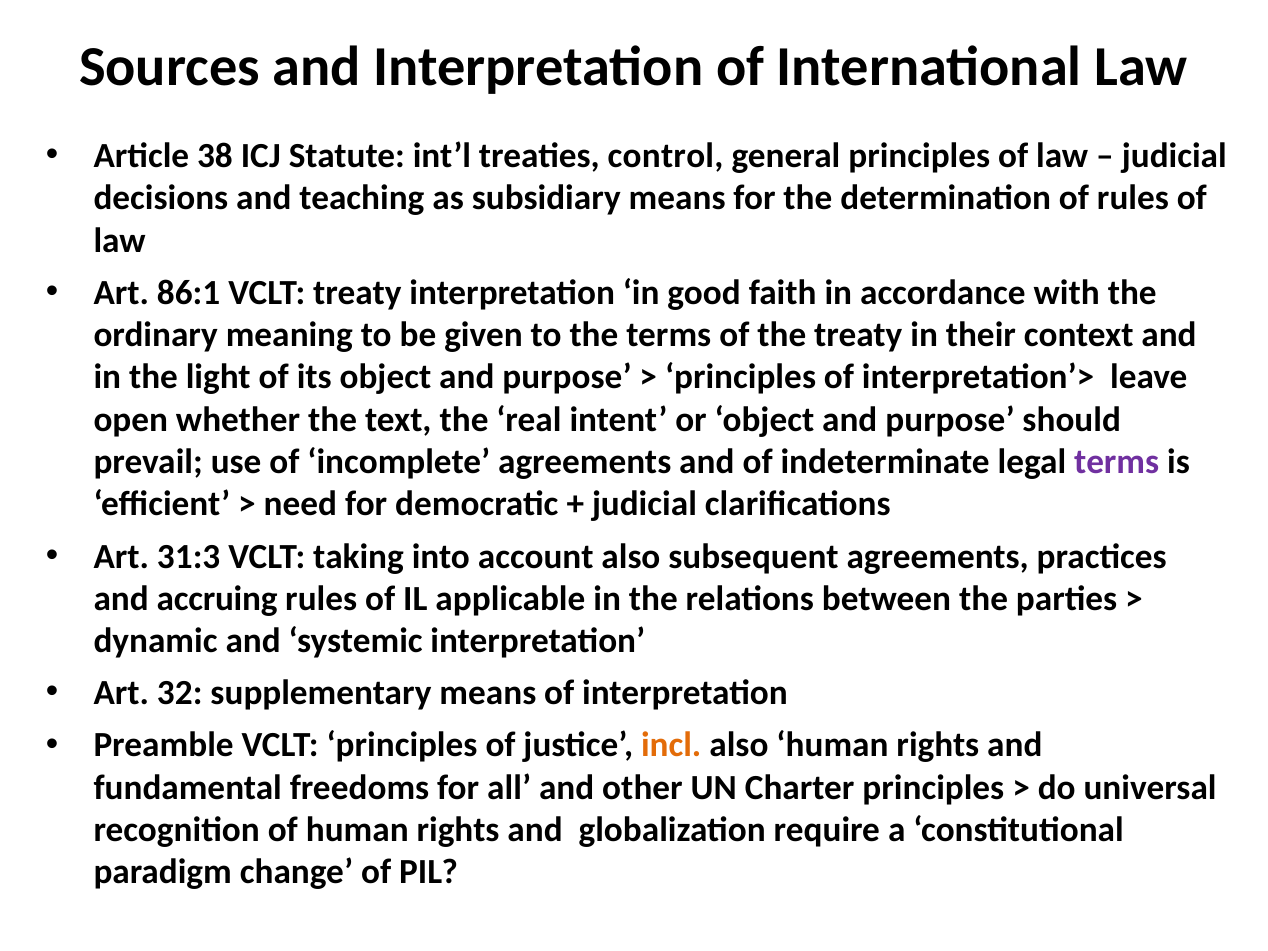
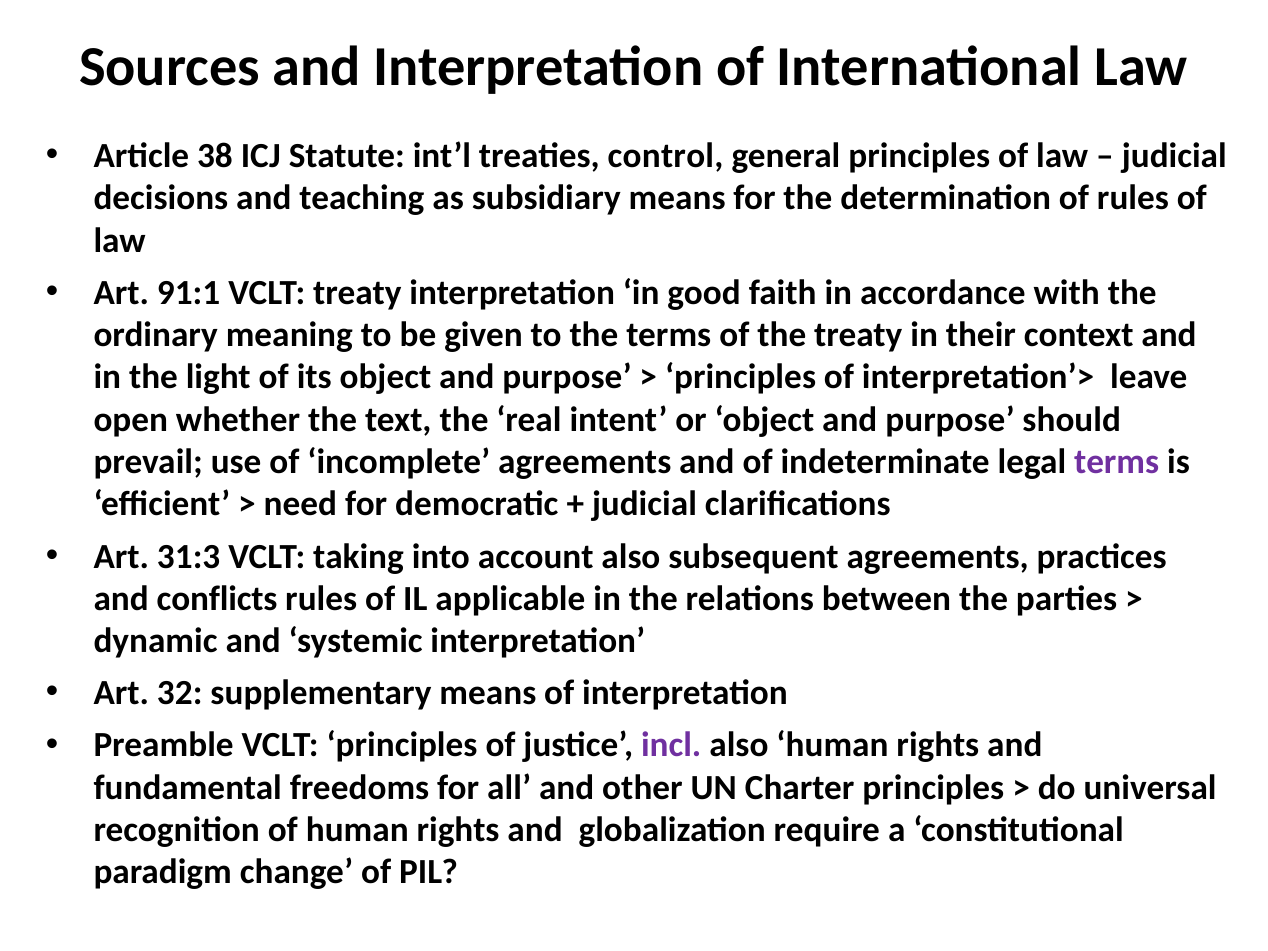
86:1: 86:1 -> 91:1 (189, 293)
accruing: accruing -> conflicts (217, 599)
incl colour: orange -> purple (671, 745)
